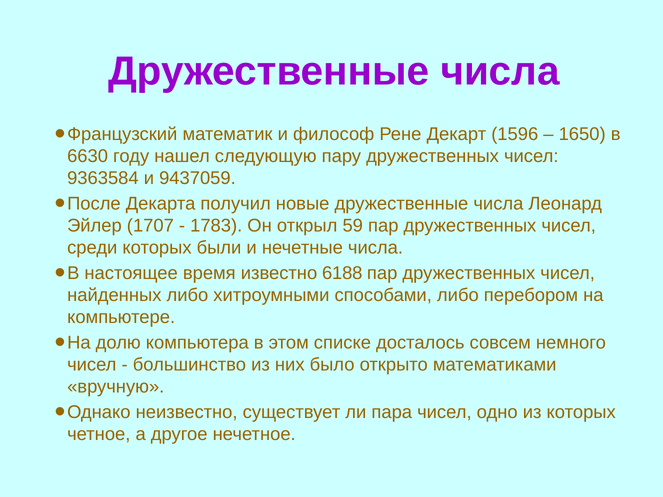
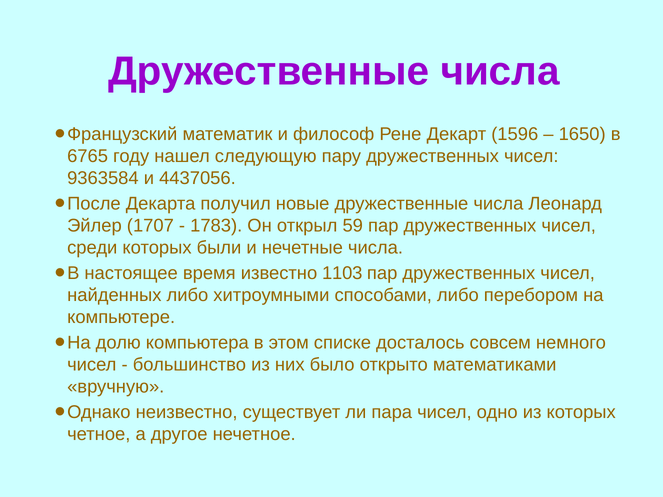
6630: 6630 -> 6765 (88, 156)
9437059: 9437059 -> 4437056 (197, 178)
6188: 6188 -> 1103 (342, 273)
